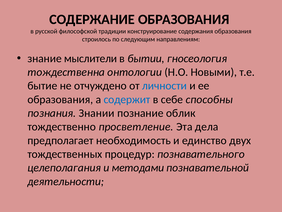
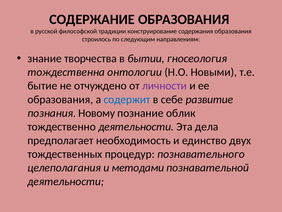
мыслители: мыслители -> творчества (91, 58)
личности colour: blue -> purple (165, 86)
способны: способны -> развитие (209, 99)
Знании: Знании -> Новому (97, 113)
тождественно просветление: просветление -> деятельности (136, 127)
